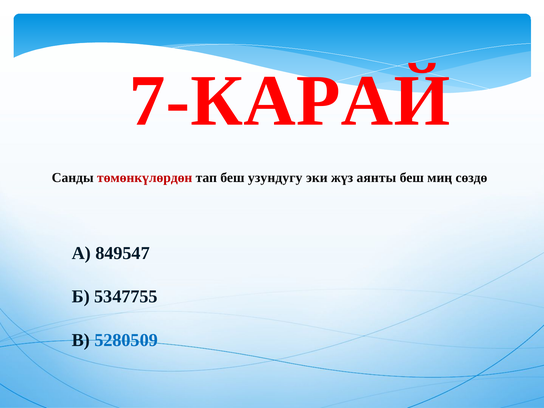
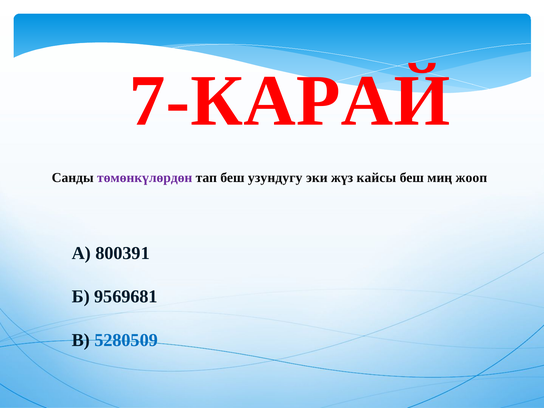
төмөнкүлөрдөн colour: red -> purple (145, 178)
аянты: аянты -> кайсы (376, 178)
сөздө: сөздө -> жооп (471, 178)
849547: 849547 -> 800391 (123, 253)
5347755: 5347755 -> 9569681 (126, 297)
